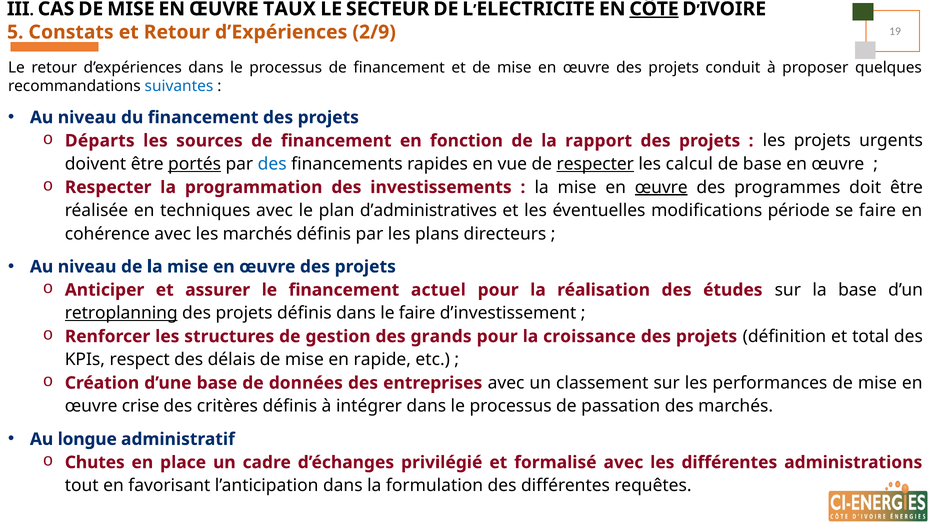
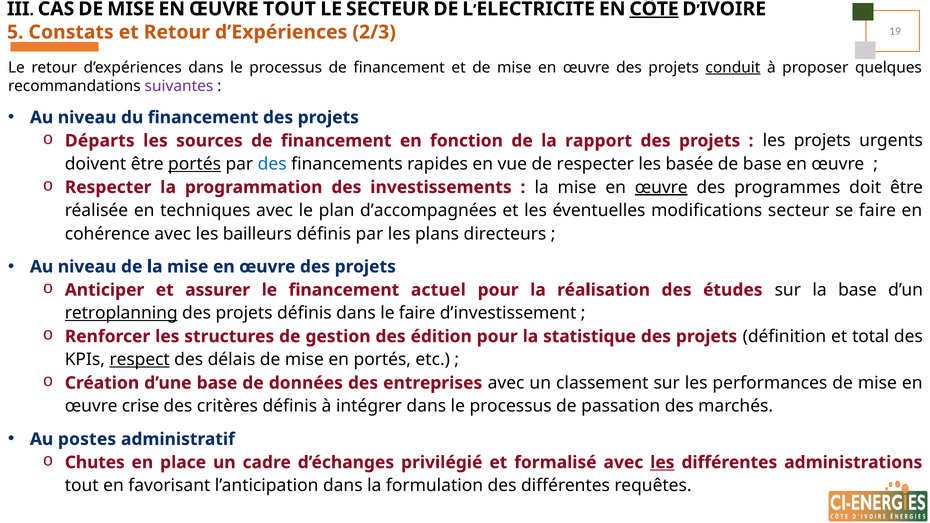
ŒUVRE TAUX: TAUX -> TOUT (289, 9)
2/9: 2/9 -> 2/3 (374, 32)
conduit underline: none -> present (733, 67)
suivantes colour: blue -> purple (179, 86)
respecter underline: present -> none (595, 164)
calcul: calcul -> basée (689, 164)
d’administratives: d’administratives -> d’accompagnées (428, 211)
modifications période: période -> secteur (799, 211)
les marchés: marchés -> bailleurs (257, 234)
grands: grands -> édition (441, 337)
croissance: croissance -> statistique (590, 337)
respect underline: none -> present (140, 360)
en rapide: rapide -> portés (382, 360)
longue: longue -> postes (87, 439)
les underline: none -> present (662, 463)
